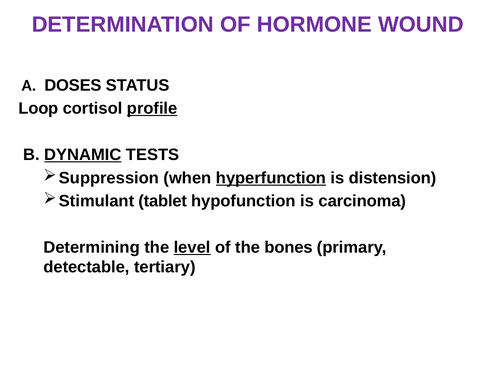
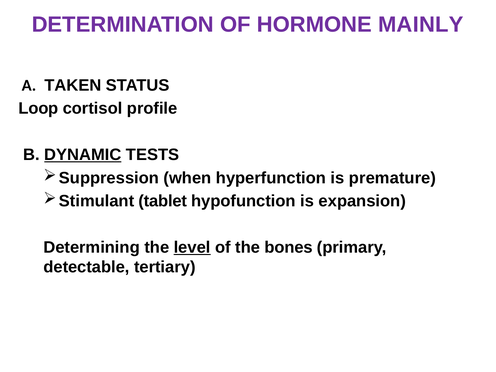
WOUND: WOUND -> MAINLY (421, 25)
DOSES: DOSES -> TAKEN (73, 85)
profile underline: present -> none (152, 109)
hyperfunction underline: present -> none (271, 178)
distension: distension -> premature (393, 178)
carcinoma: carcinoma -> expansion (362, 201)
